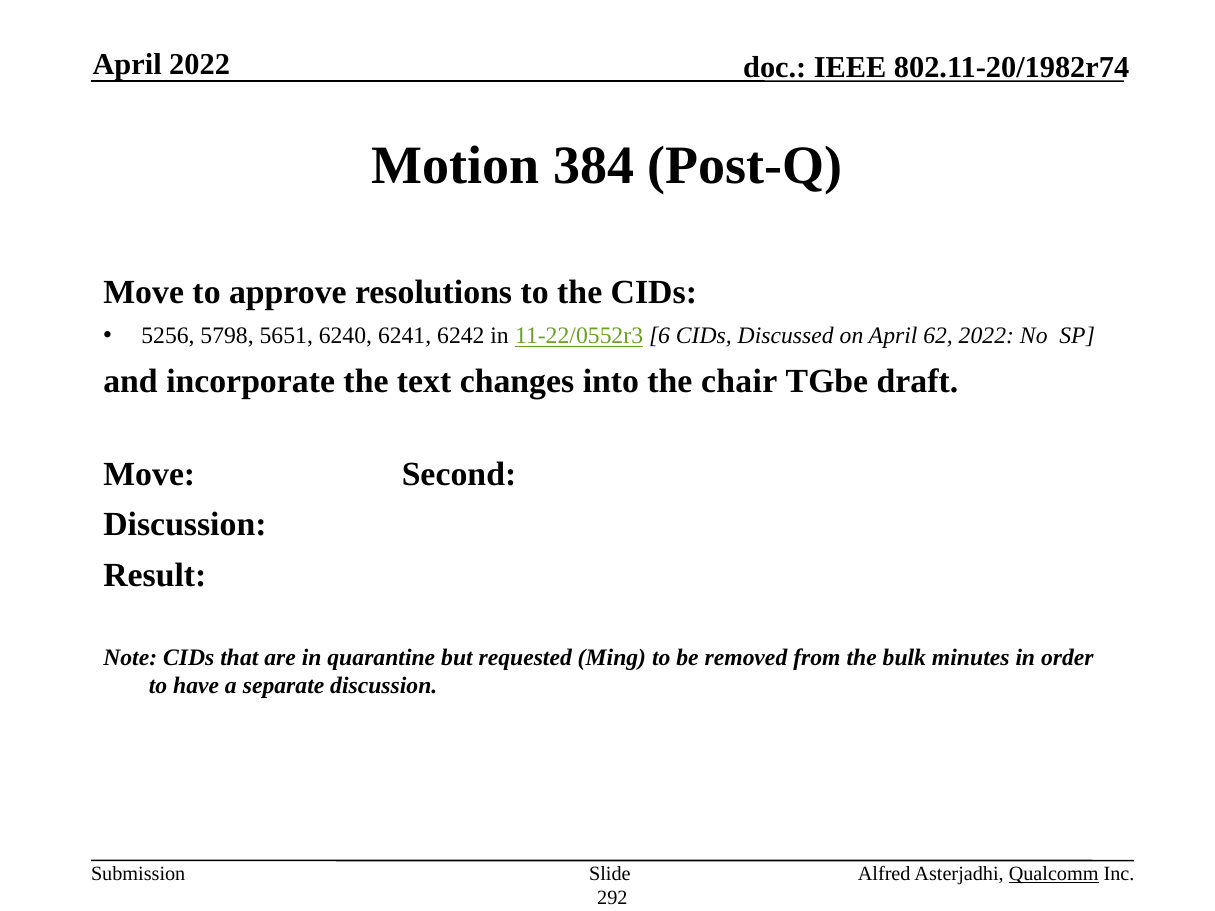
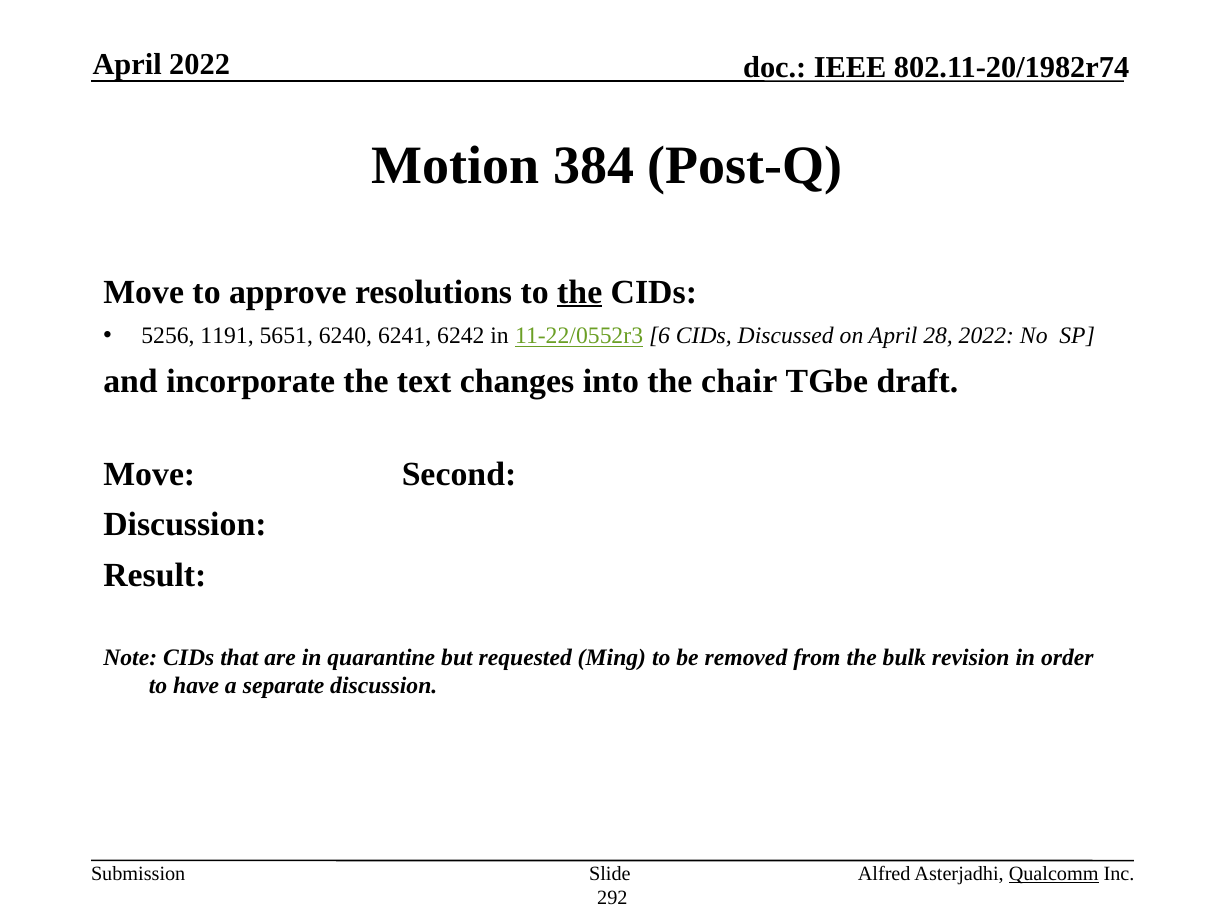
the underline: none -> present (580, 292)
5798: 5798 -> 1191 (227, 336)
62: 62 -> 28 (938, 336)
minutes: minutes -> revision (971, 658)
